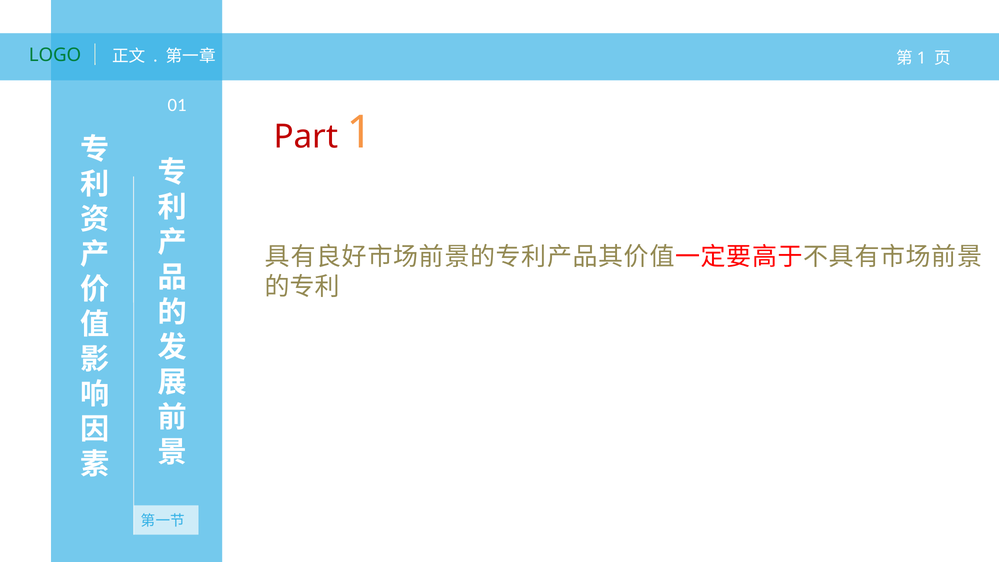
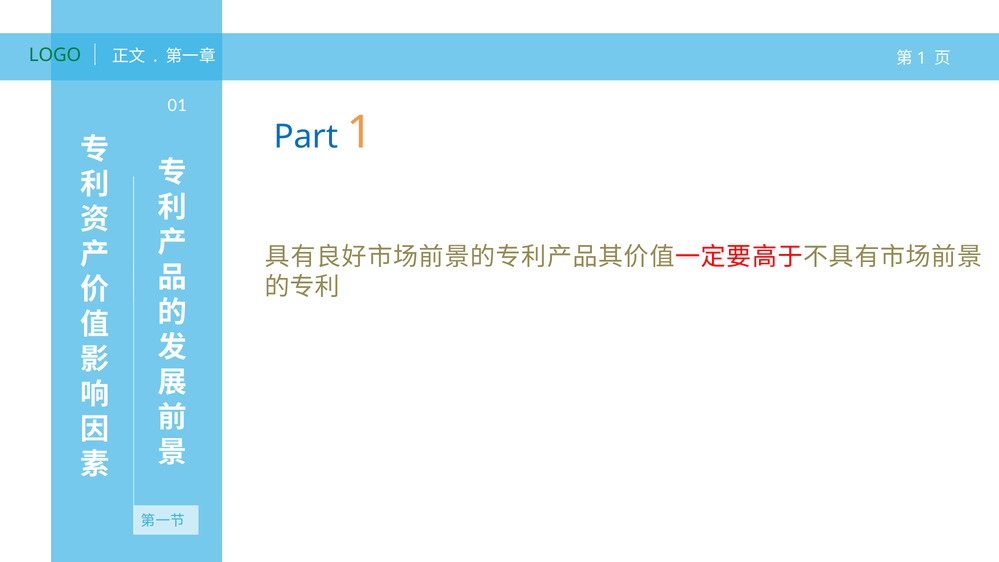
Part colour: red -> blue (306, 137)
